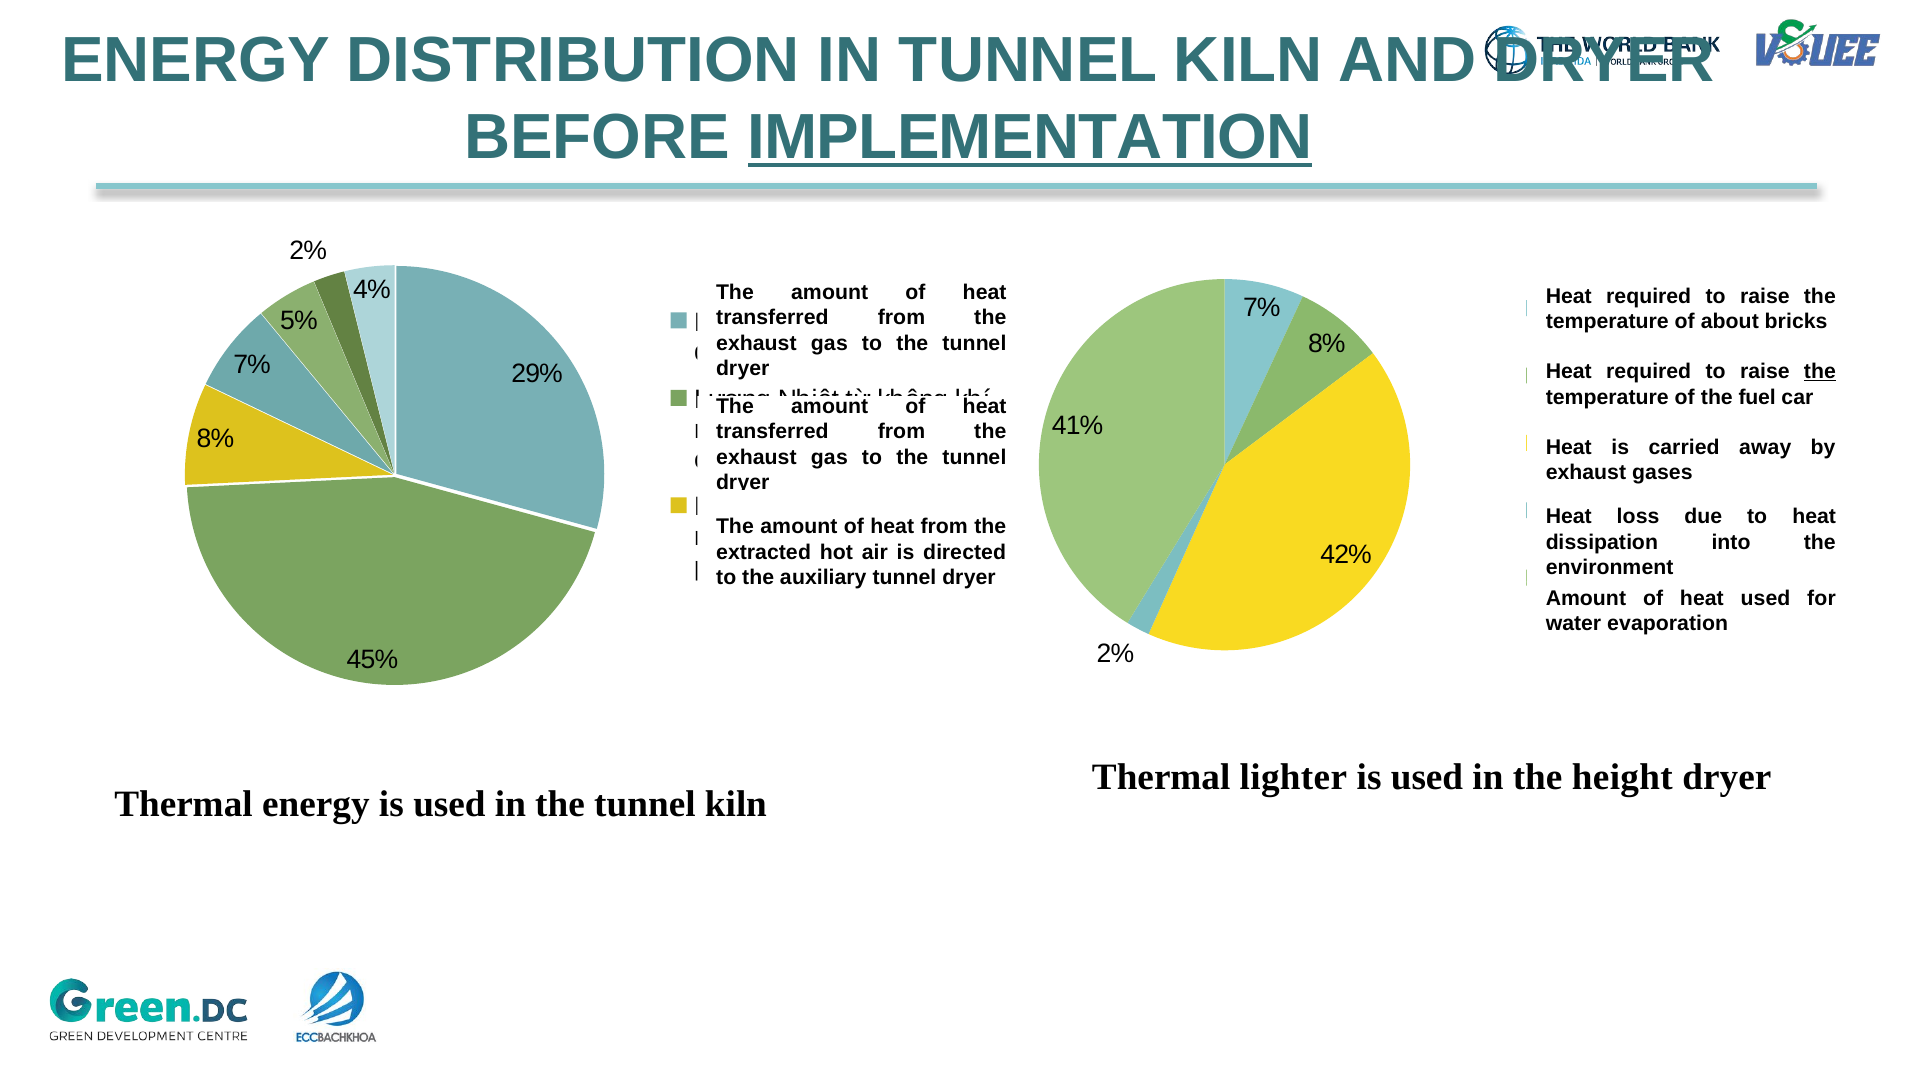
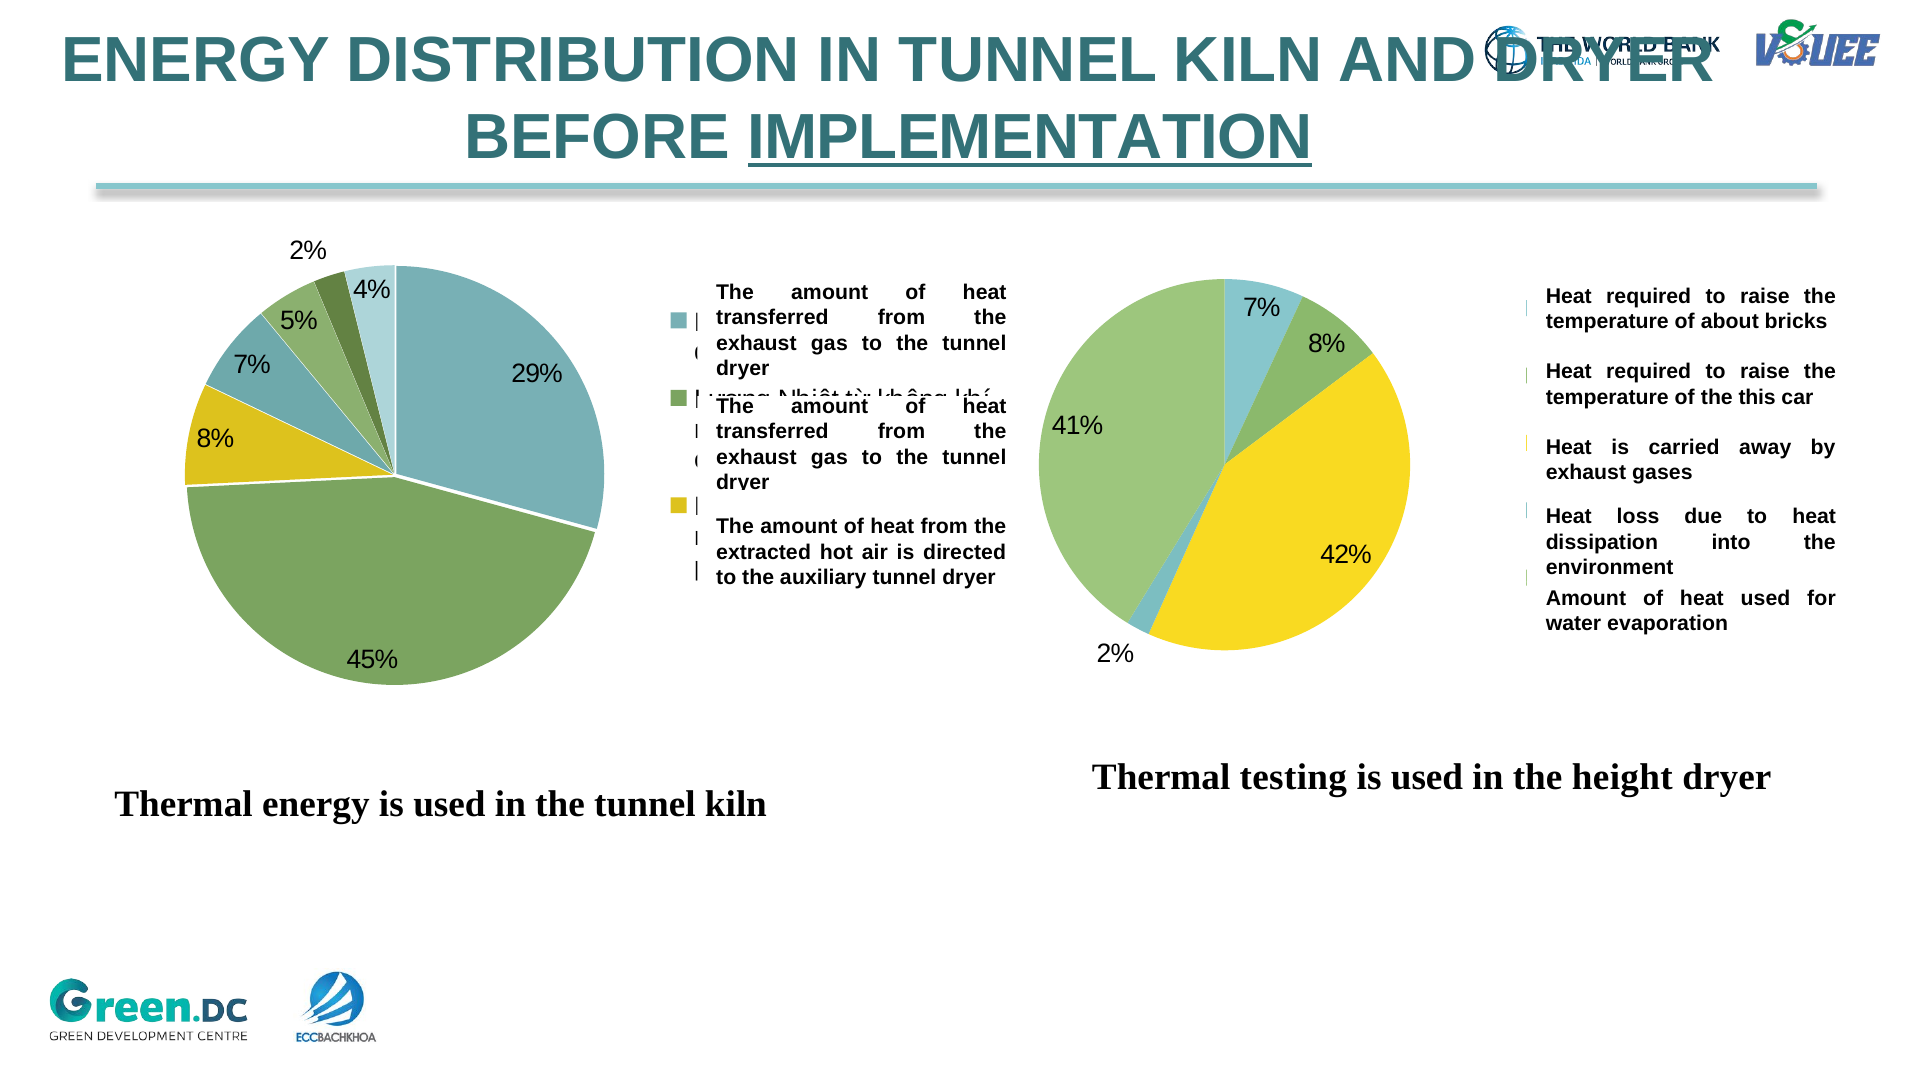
the underline: present -> none (1820, 372)
fuel: fuel -> this (1757, 397)
lighter: lighter -> testing (1293, 777)
